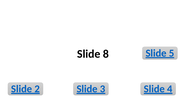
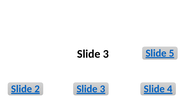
8: 8 -> 3 (106, 54)
